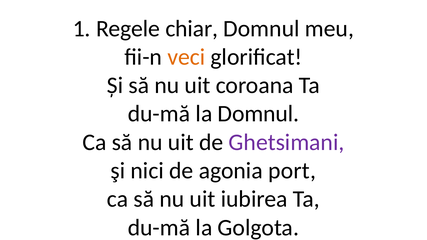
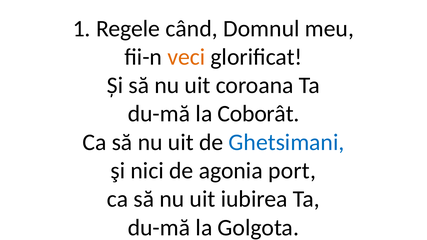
chiar: chiar -> când (192, 29)
la Domnul: Domnul -> Coborât (258, 114)
Ghetsimani colour: purple -> blue (287, 142)
